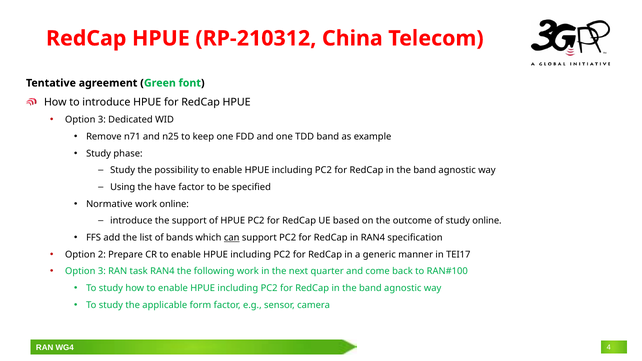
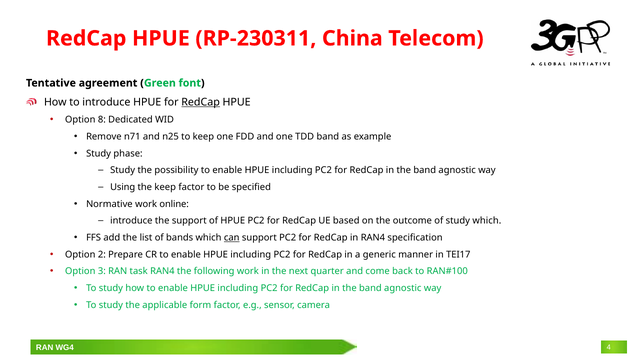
RP-210312: RP-210312 -> RP-230311 (256, 38)
RedCap underline: none -> present (201, 102)
3: 3 -> 8 (102, 120)
the have: have -> keep (165, 187)
study online: online -> which (487, 221)
